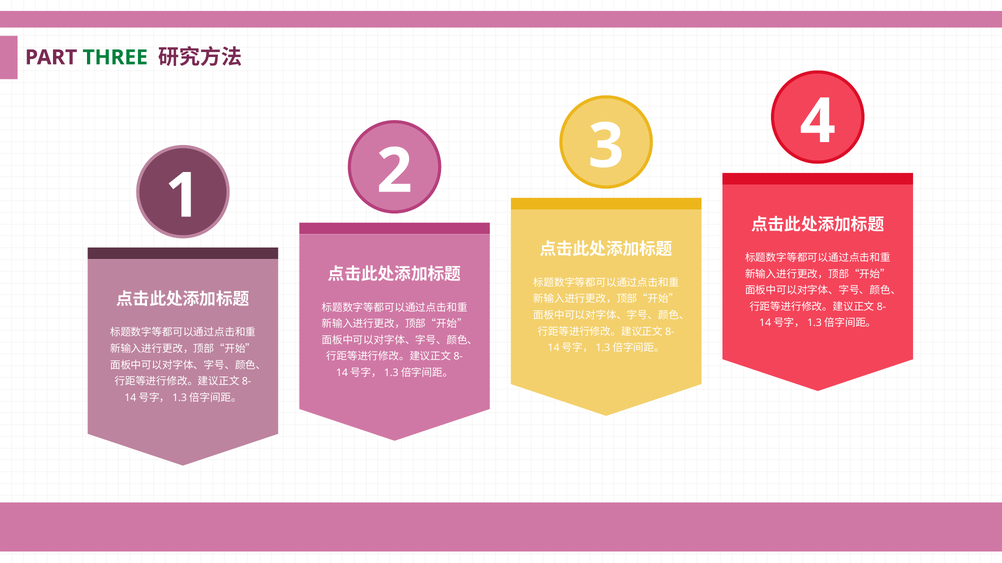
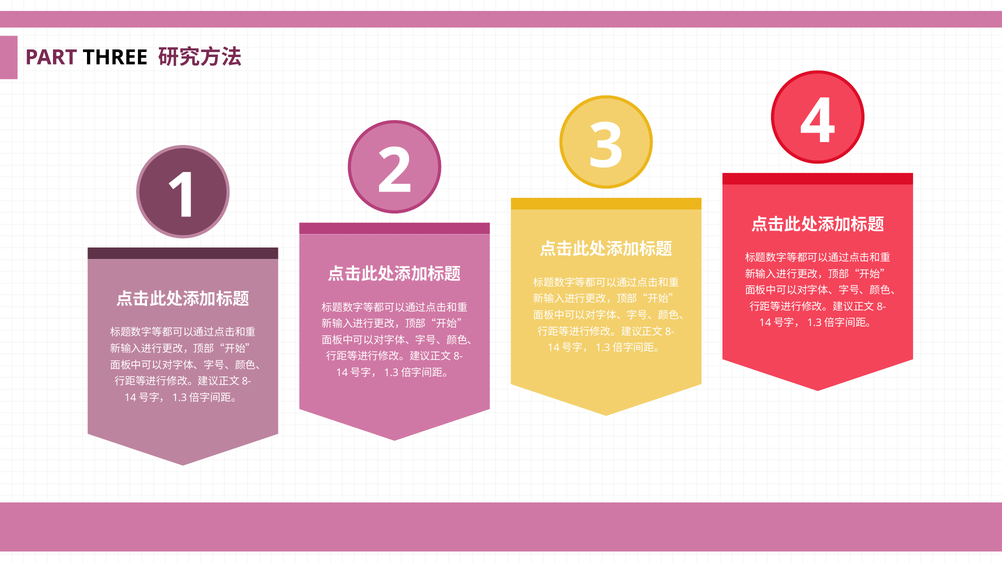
THREE colour: green -> black (115, 57)
